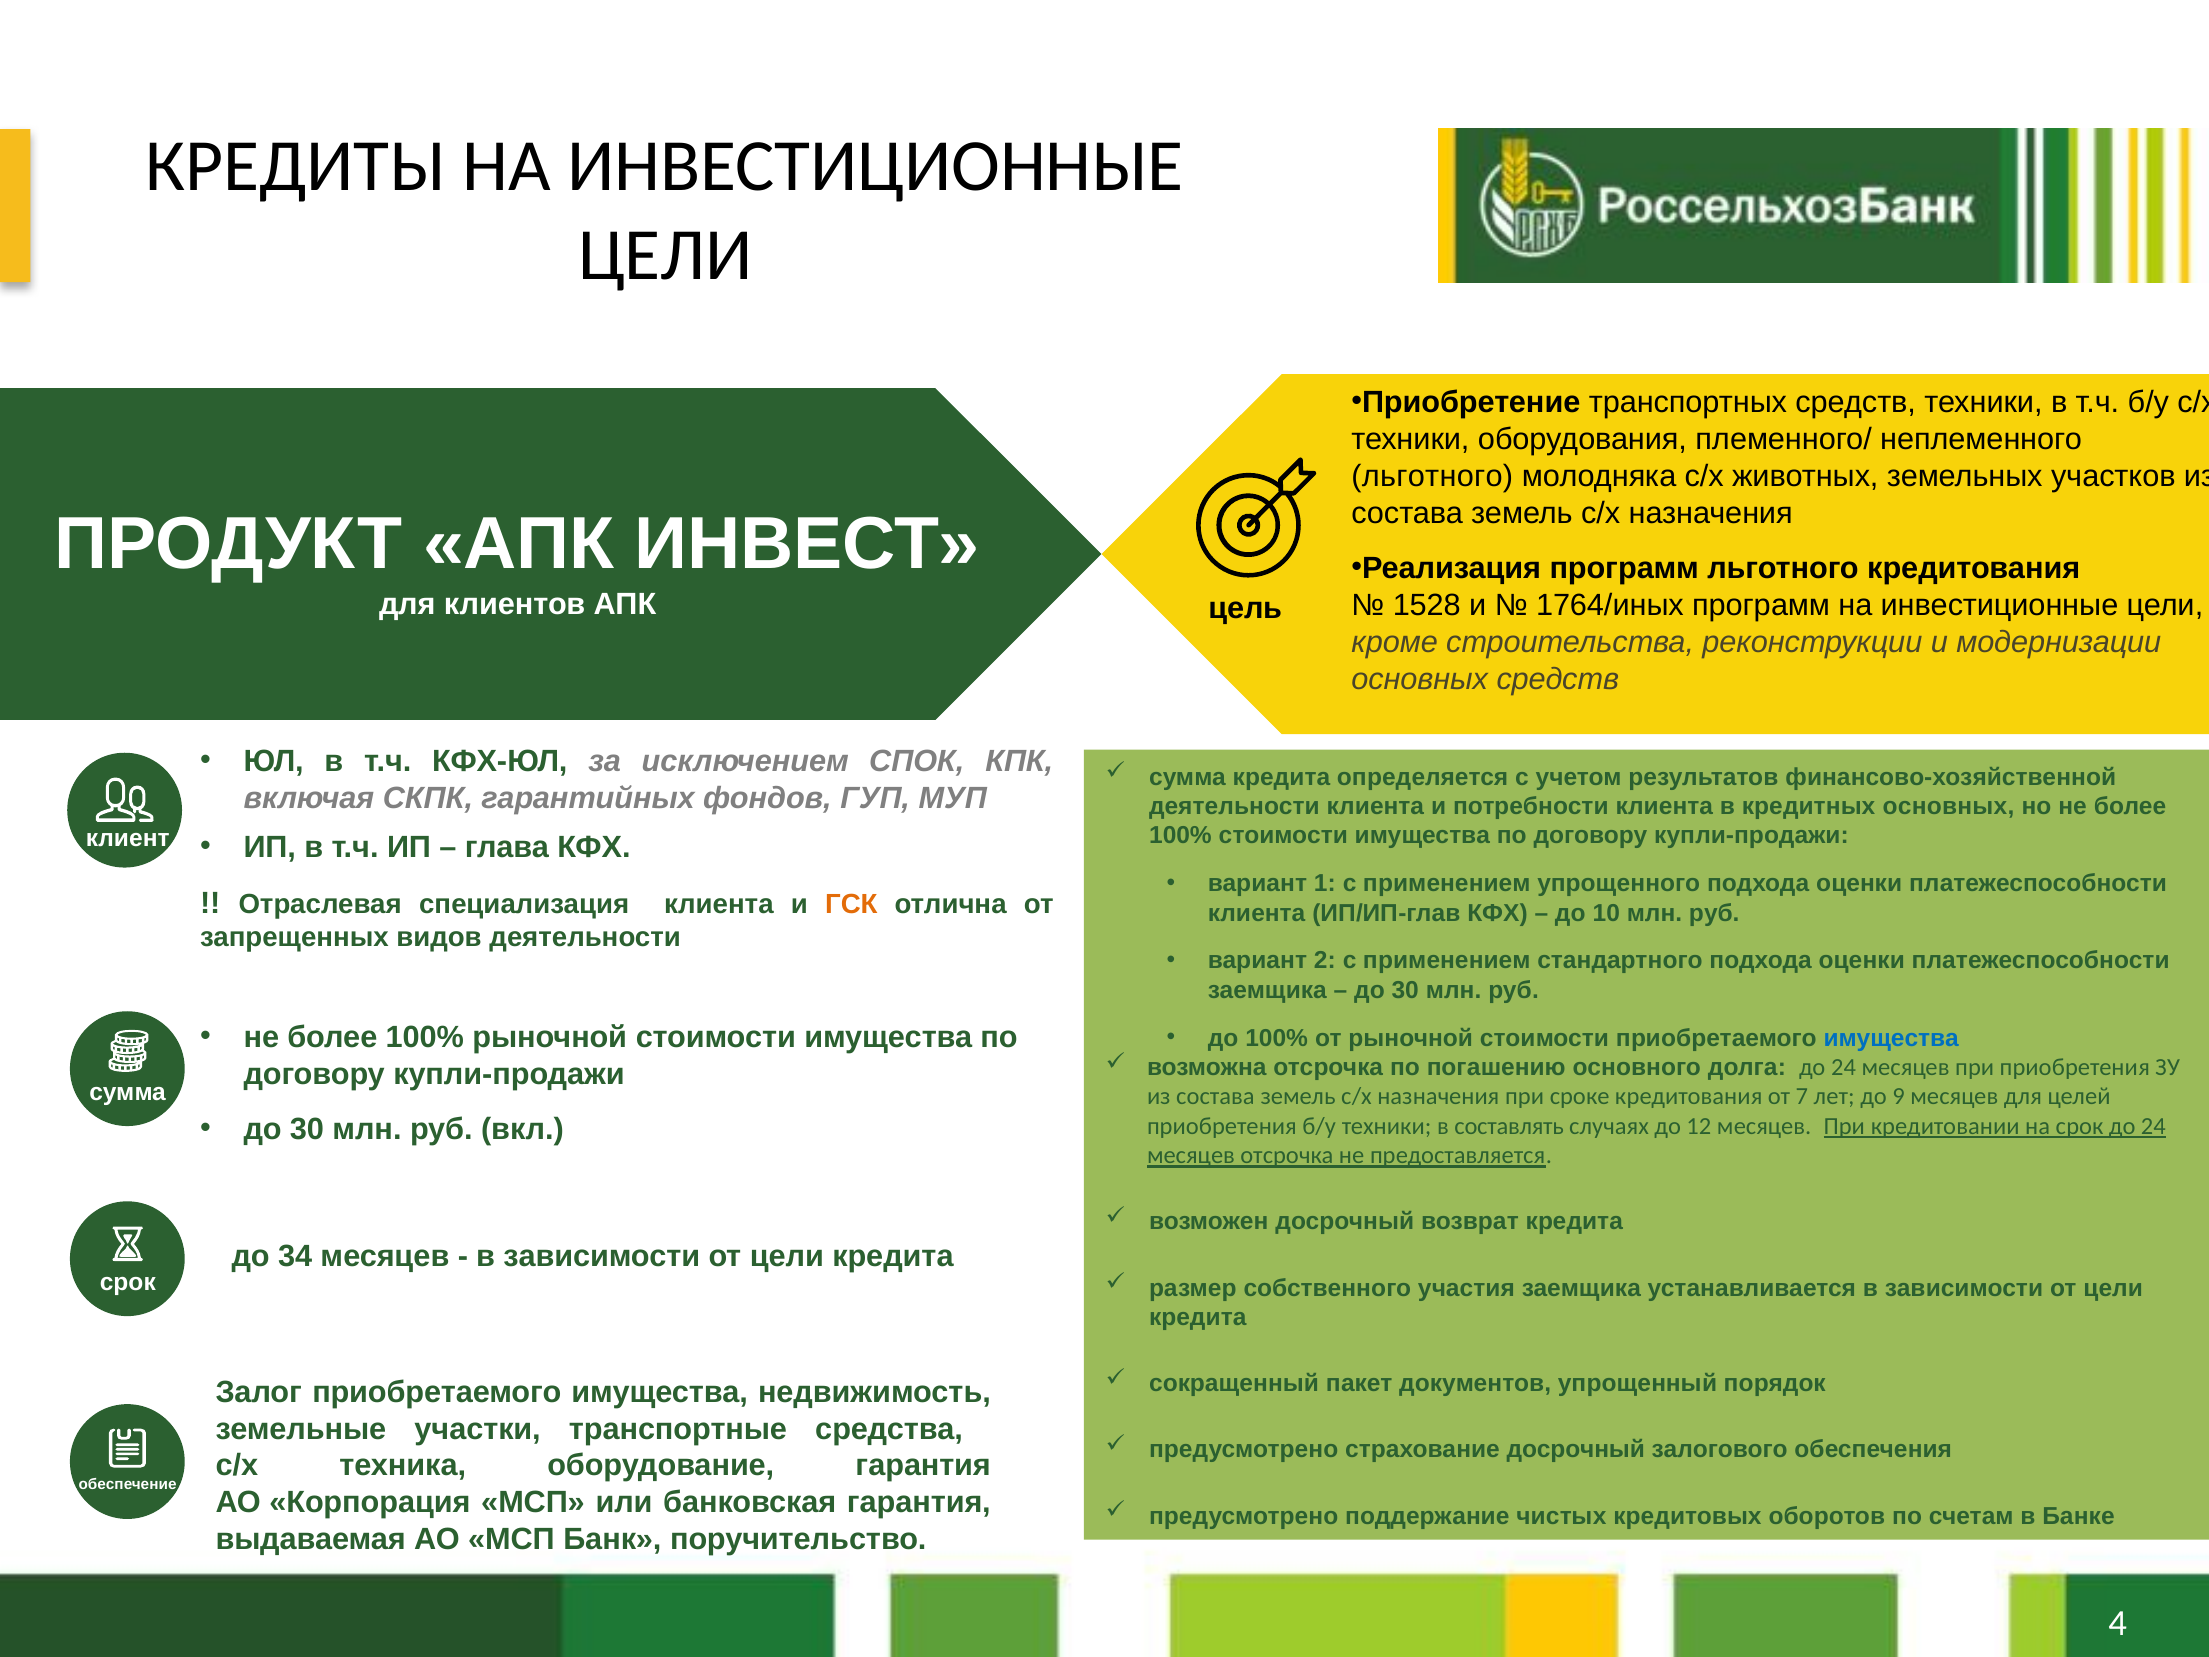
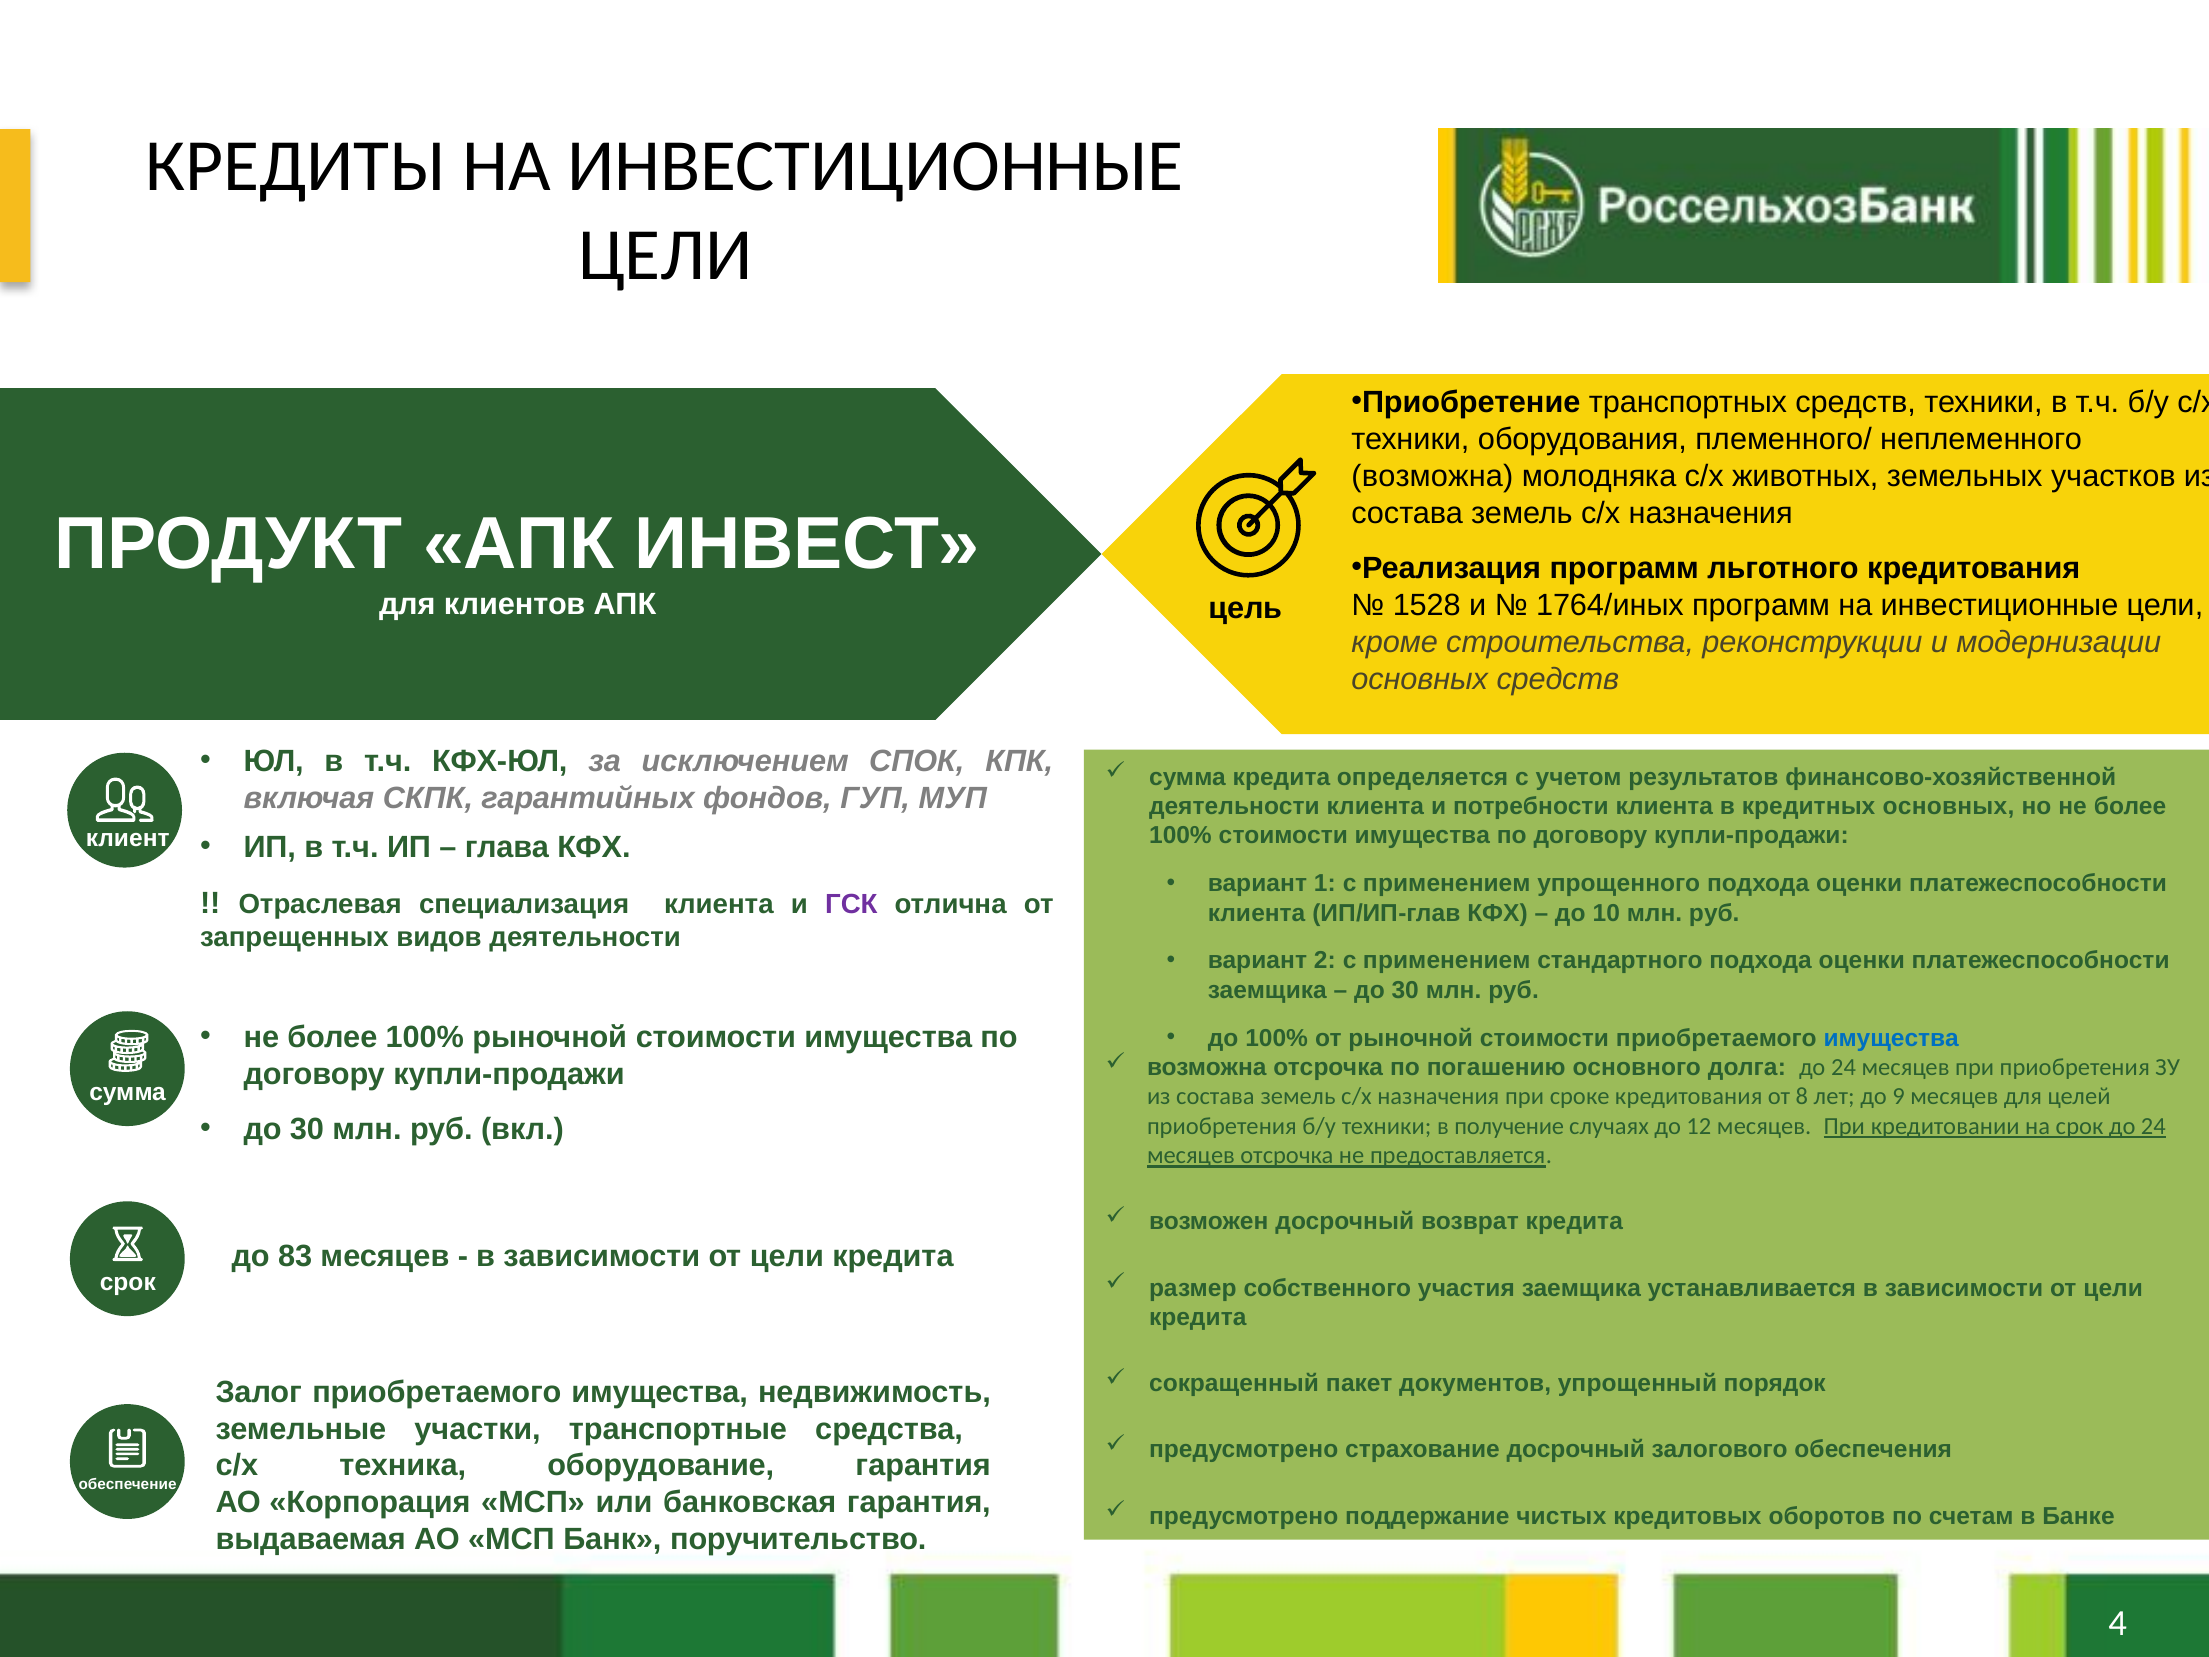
льготного: льготного -> возможна (1432, 476)
ГСК colour: orange -> purple (851, 904)
7: 7 -> 8 (1802, 1097)
составлять: составлять -> получение (1509, 1126)
34: 34 -> 83 (295, 1256)
